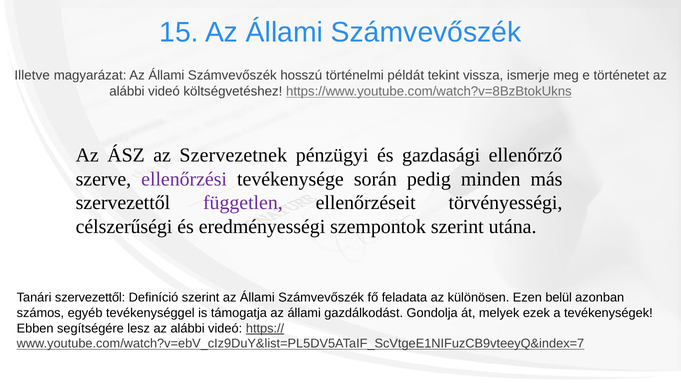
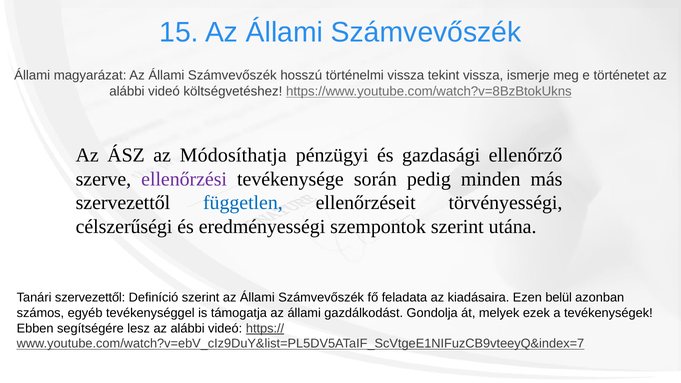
Illetve: Illetve -> Állami (32, 76)
történelmi példát: példát -> vissza (406, 76)
Szervezetnek: Szervezetnek -> Módosíthatja (233, 155)
független colour: purple -> blue (243, 203)
különösen: különösen -> kiadásaira (478, 298)
